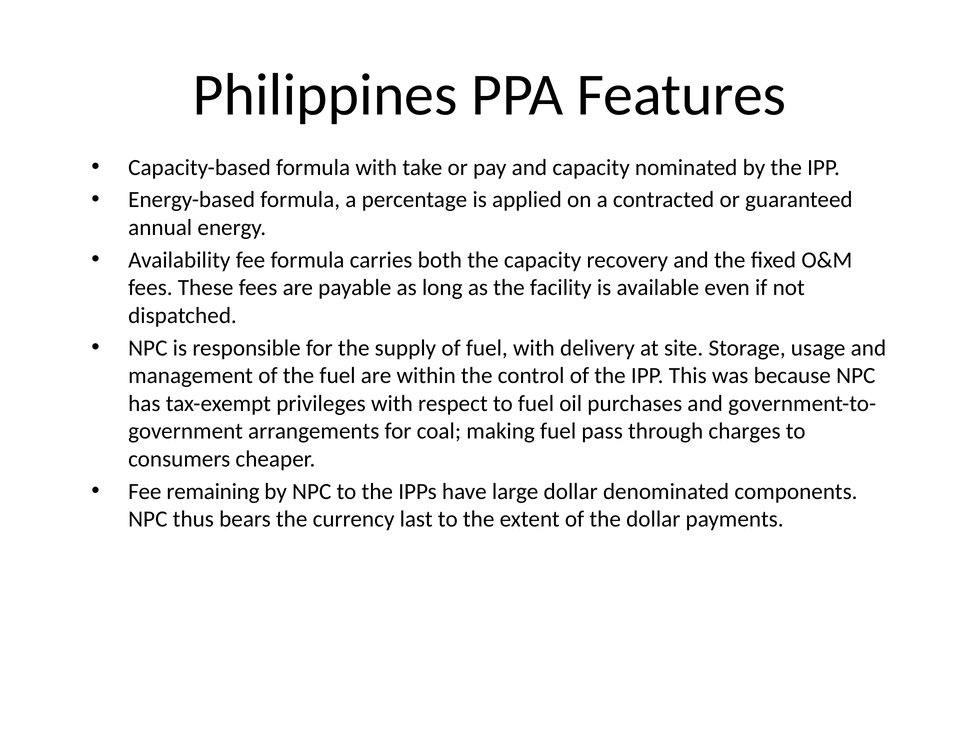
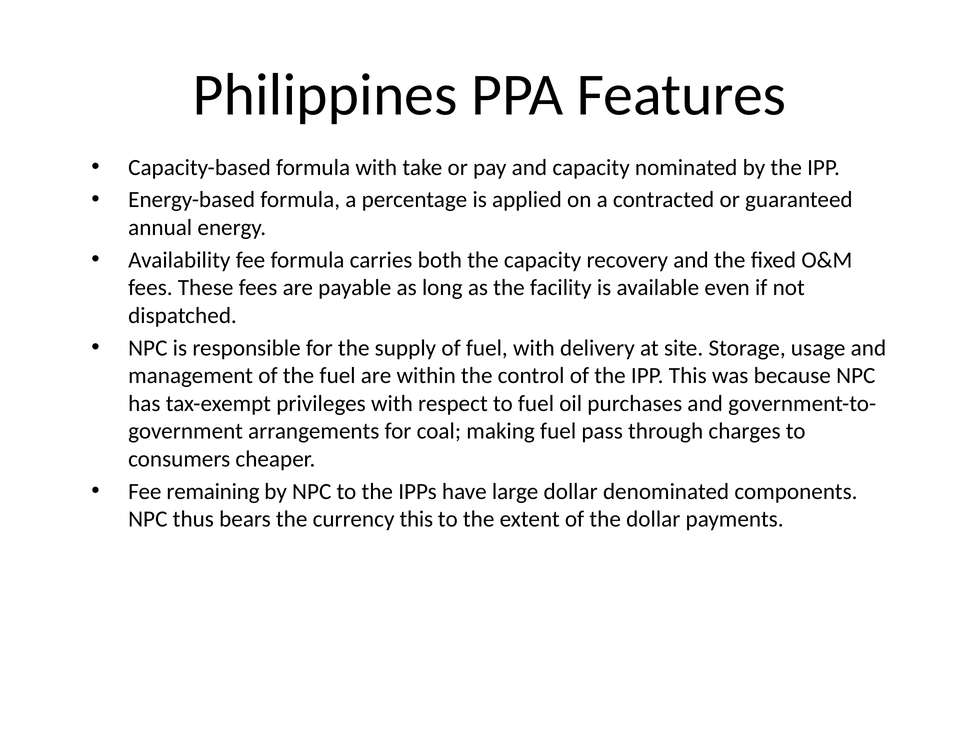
currency last: last -> this (416, 519)
